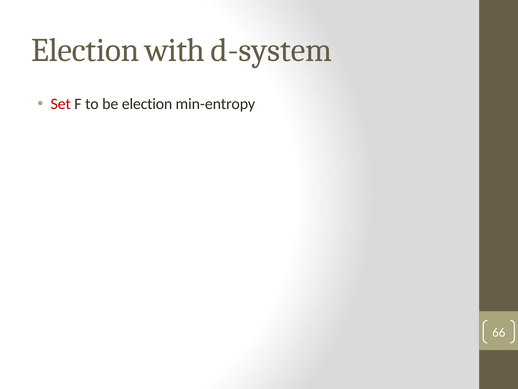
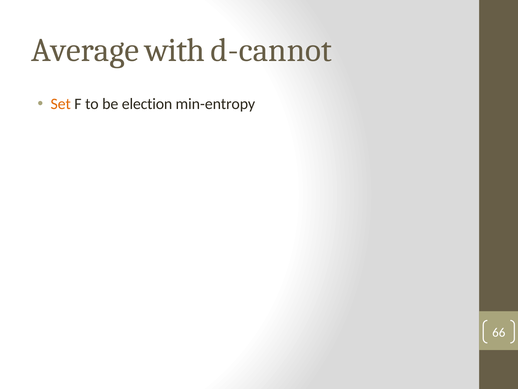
Election: Election -> Average (85, 50)
d-system: d-system -> d-cannot (271, 50)
Set colour: red -> orange (61, 104)
